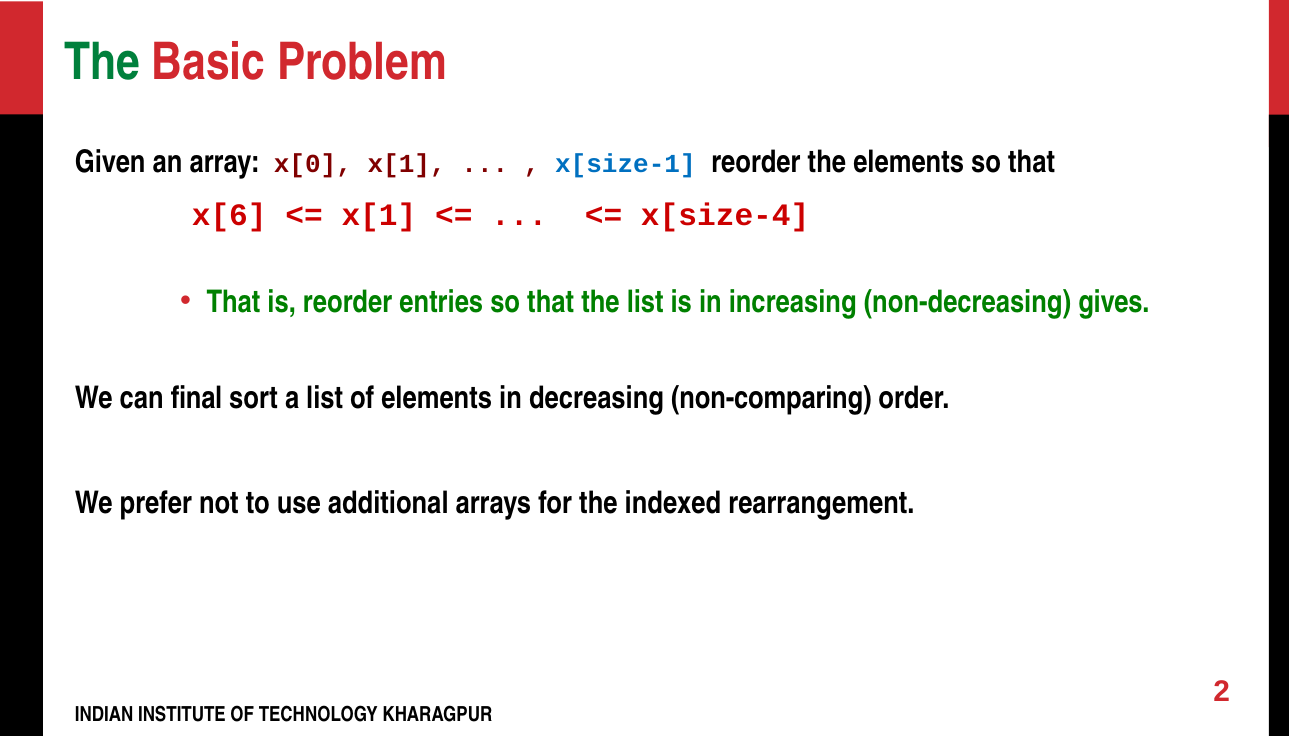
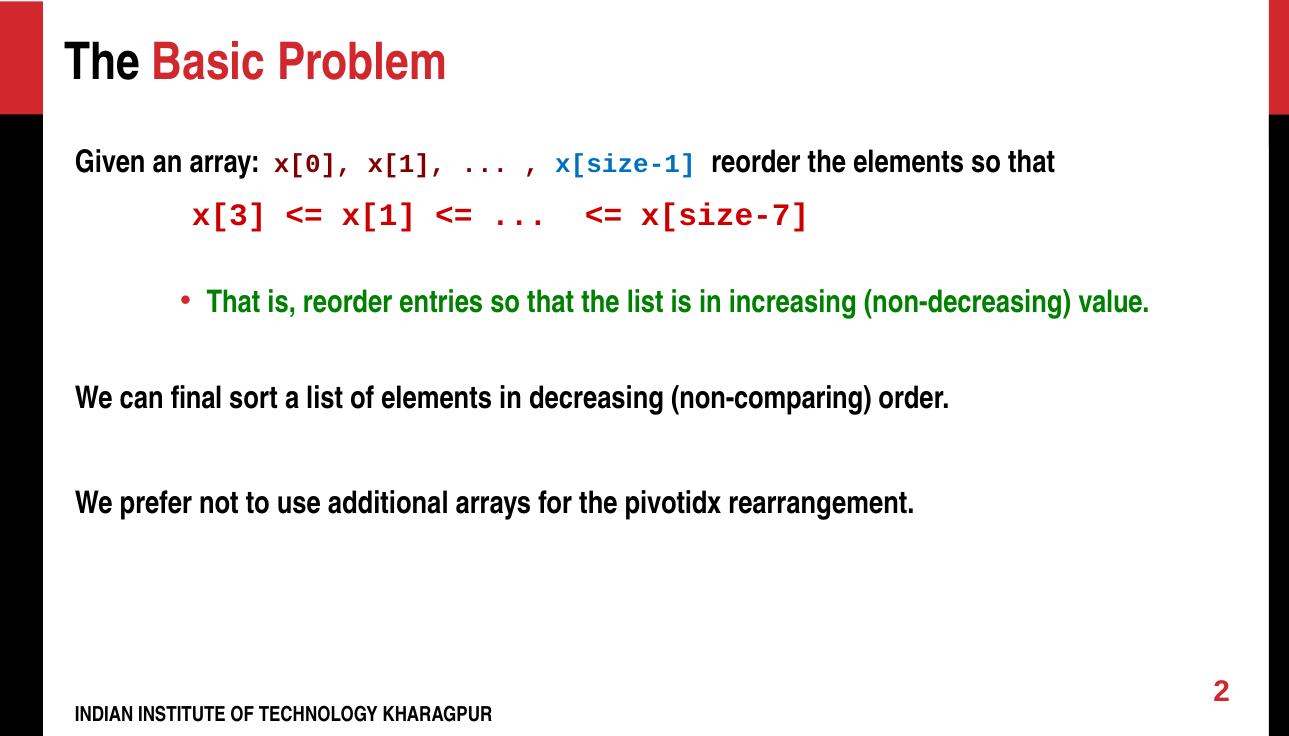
The colour: green -> black (102, 63)
x[6: x[6 -> x[3 (229, 215)
x[size-4: x[size-4 -> x[size-7 (725, 215)
gives: gives -> value (1114, 302)
indexed: indexed -> pivotidx (673, 503)
